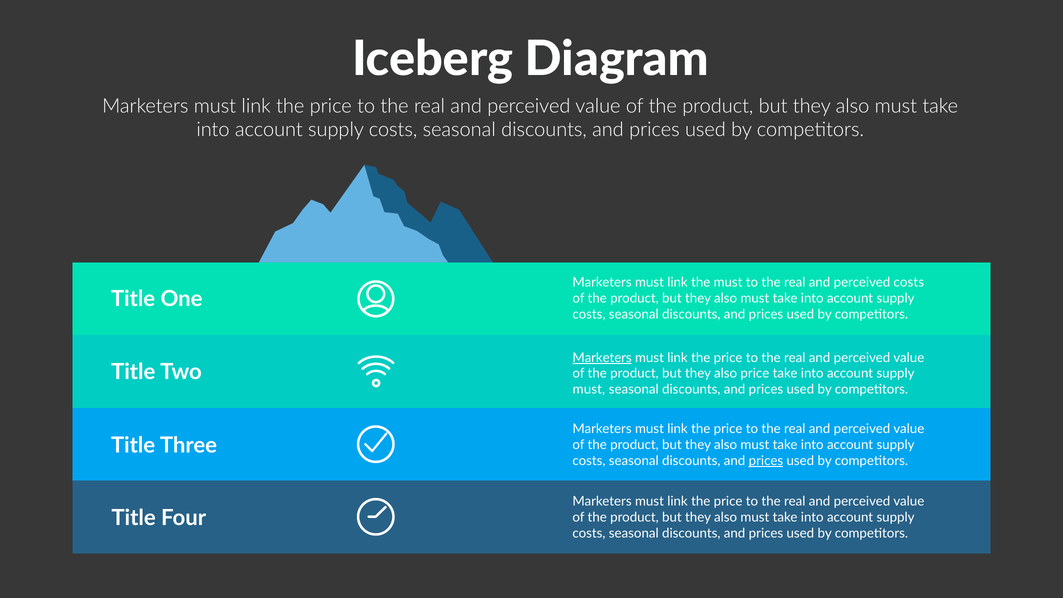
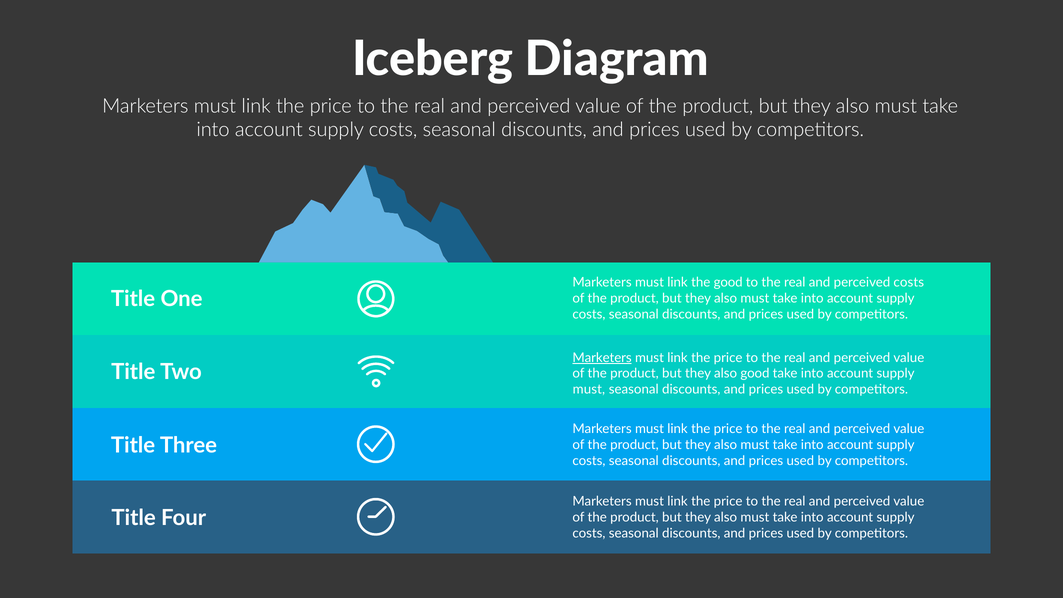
the must: must -> good (728, 282)
also price: price -> good (755, 374)
prices underline: present -> none (766, 461)
